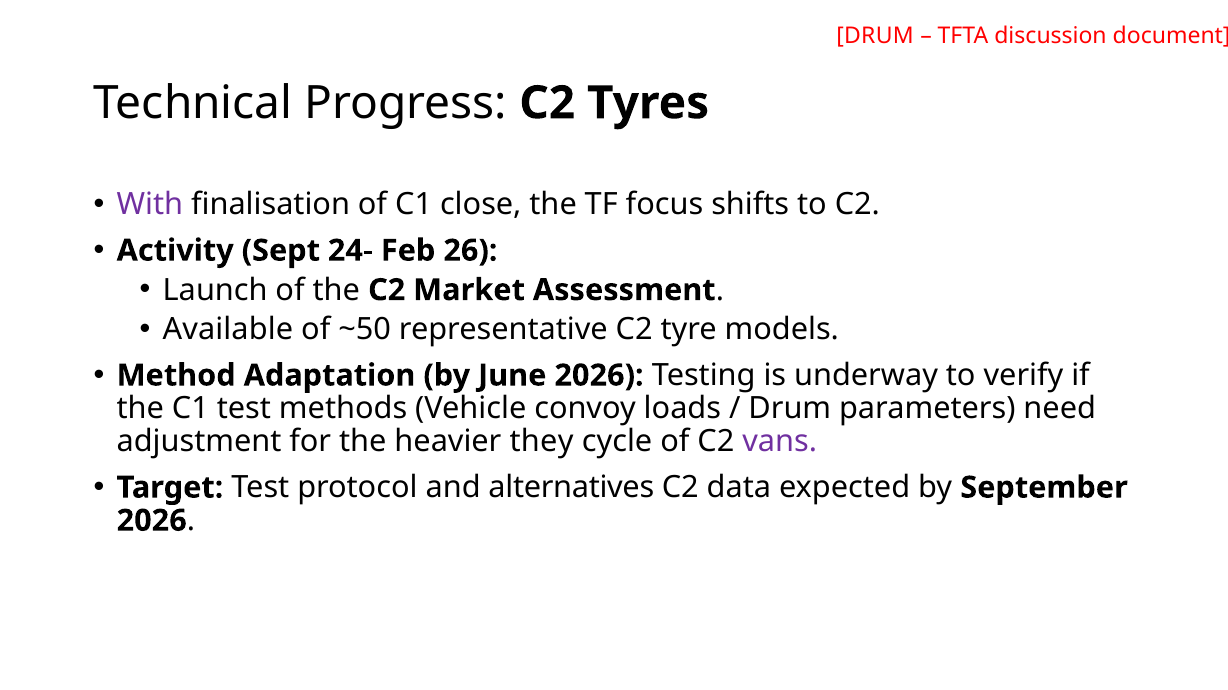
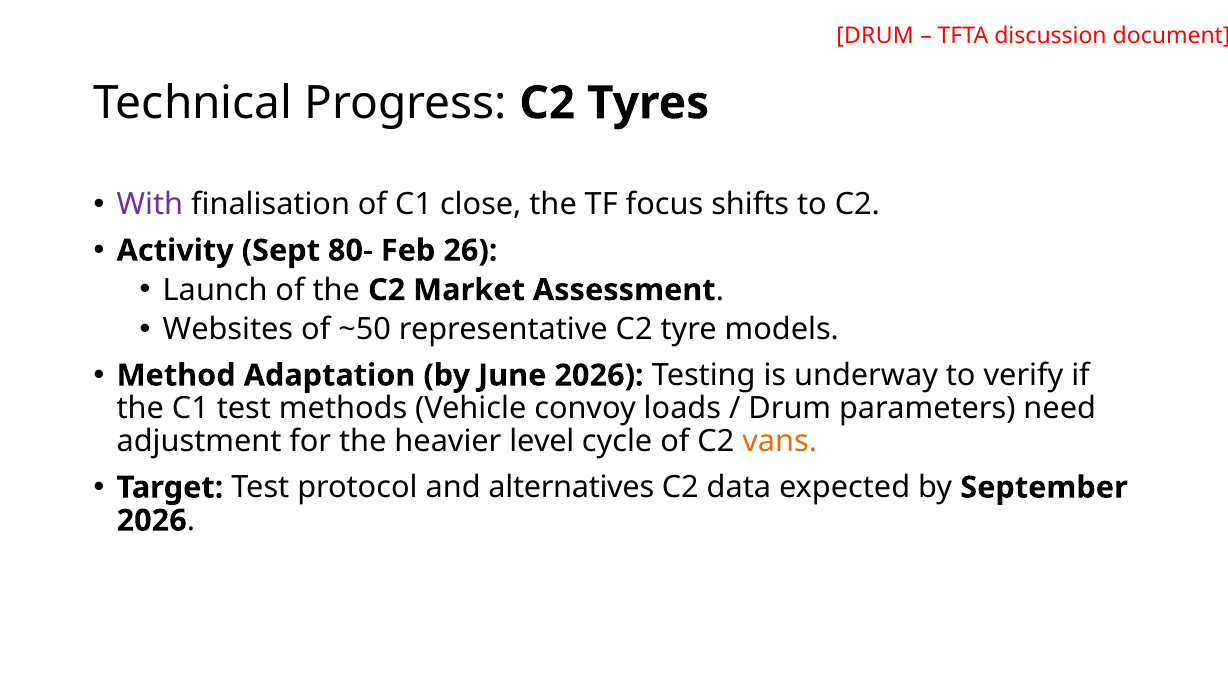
24-: 24- -> 80- (350, 251)
Available: Available -> Websites (228, 330)
they: they -> level (542, 442)
vans colour: purple -> orange (780, 442)
